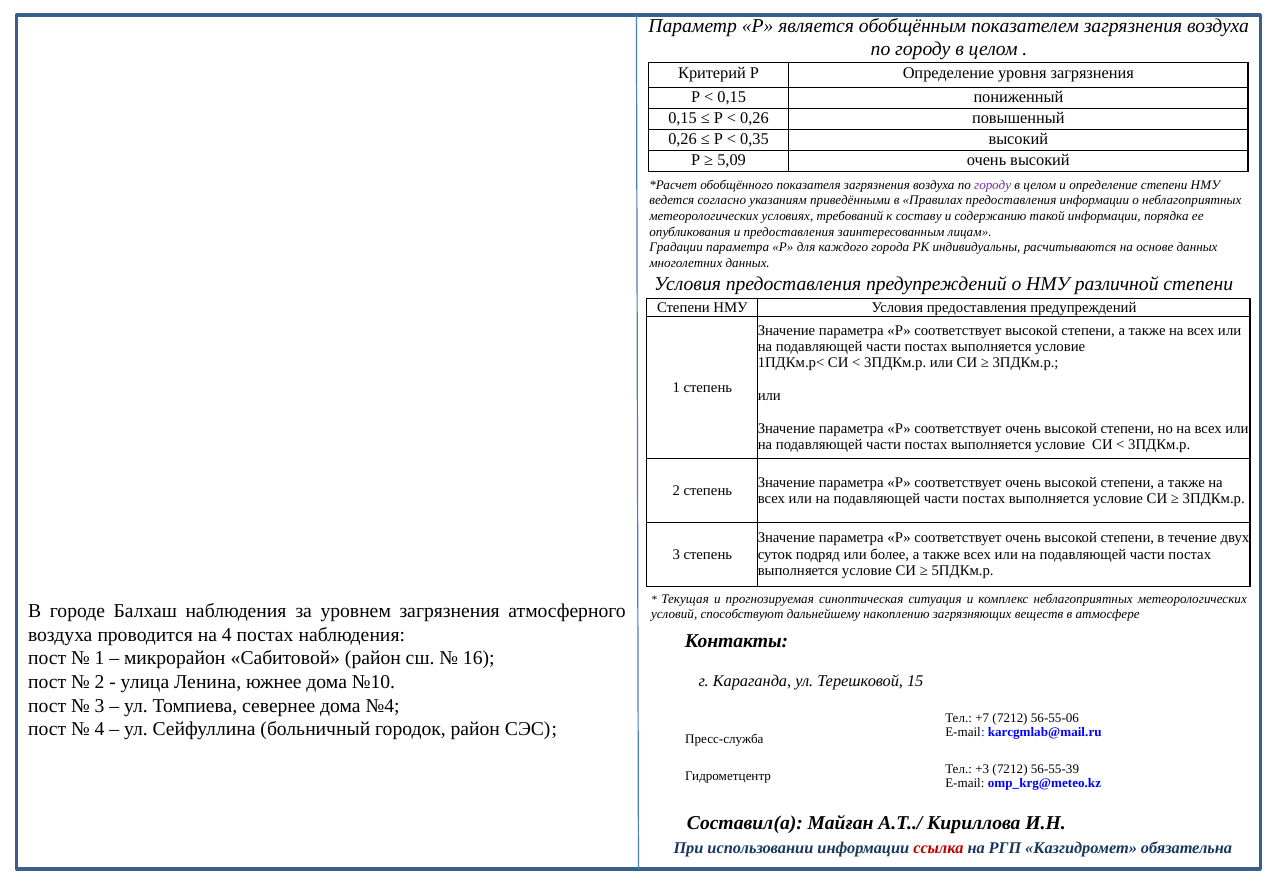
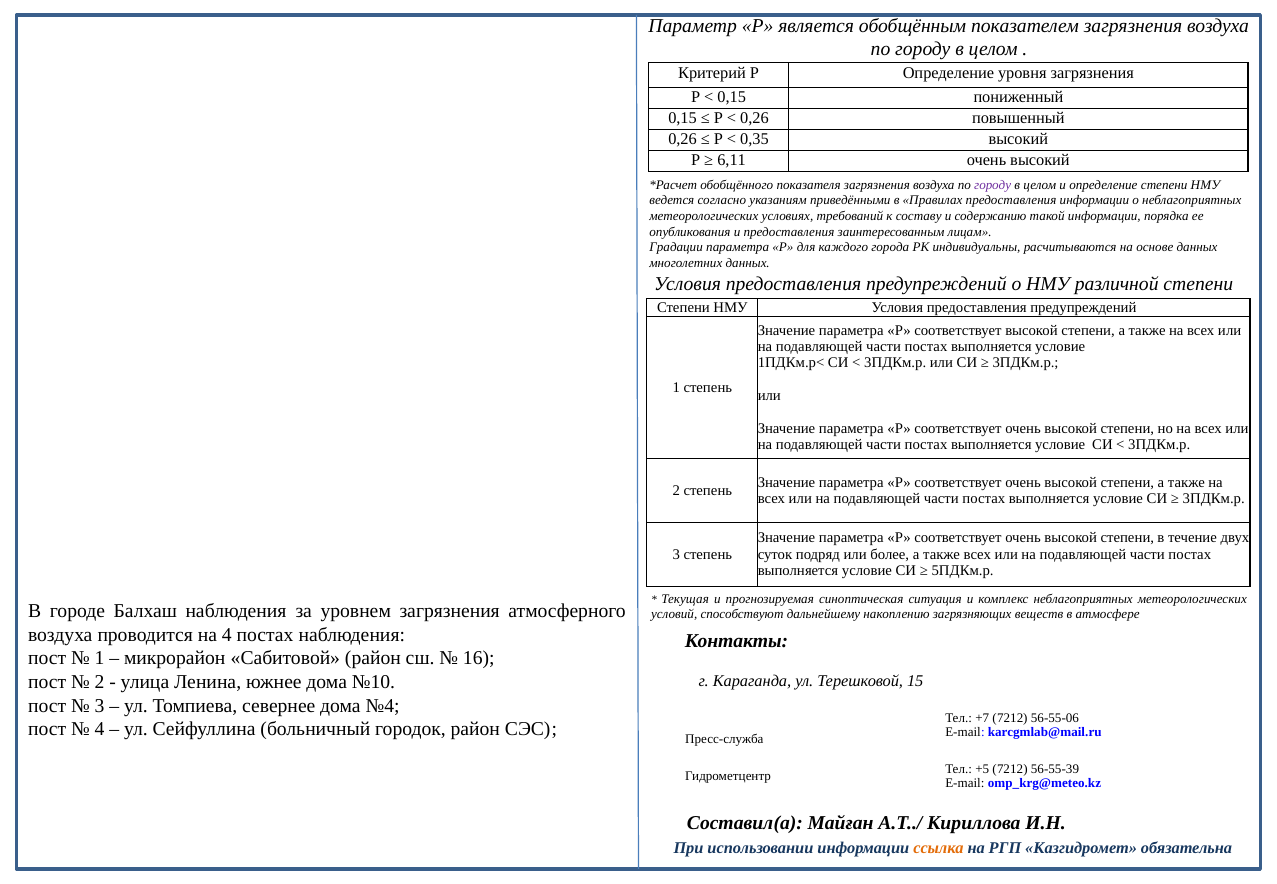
5,09: 5,09 -> 6,11 (732, 160)
+3: +3 -> +5 (982, 769)
ссылка colour: red -> orange (938, 848)
